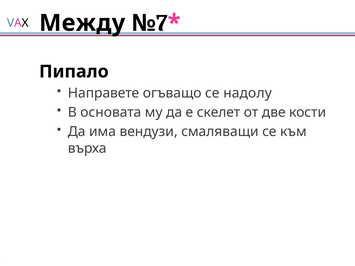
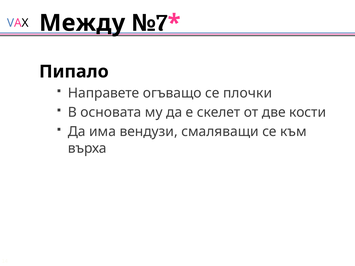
надолу: надолу -> плочки (248, 93)
